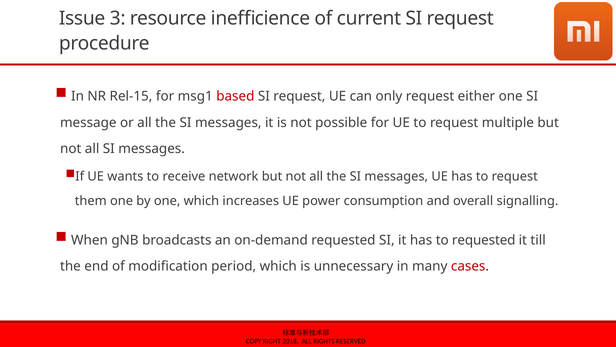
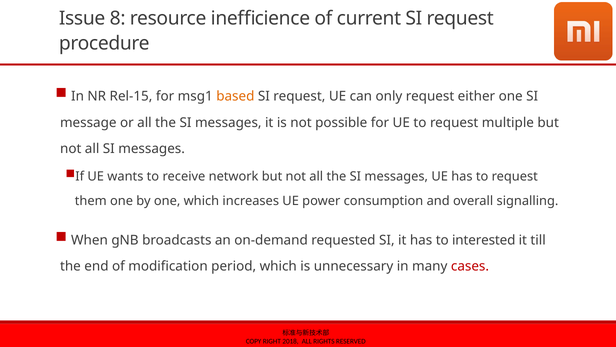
3: 3 -> 8 (118, 18)
based colour: red -> orange (235, 96)
to requested: requested -> interested (484, 240)
